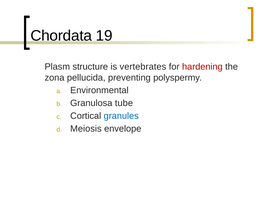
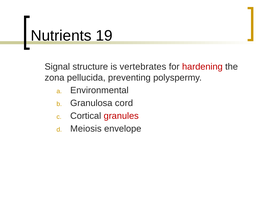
Chordata: Chordata -> Nutrients (61, 36)
Plasm: Plasm -> Signal (57, 67)
tube: tube -> cord (124, 103)
granules colour: blue -> red (121, 116)
